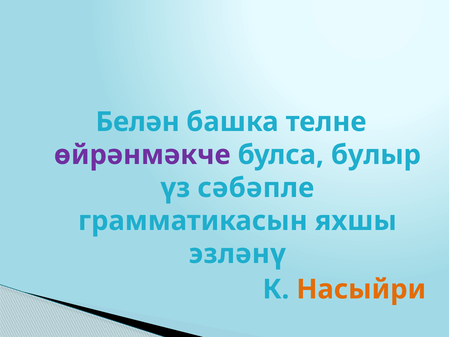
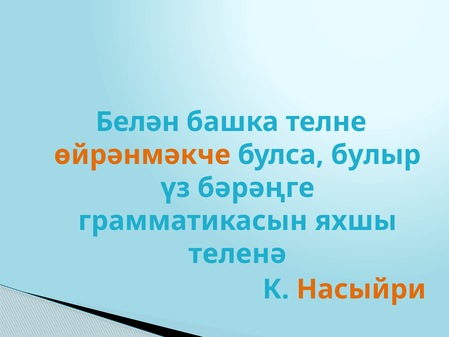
өйрәнмәкче colour: purple -> orange (142, 155)
сәбәпле: сәбәпле -> бәрәңге (256, 188)
эзләнү: эзләнү -> теленә (237, 254)
